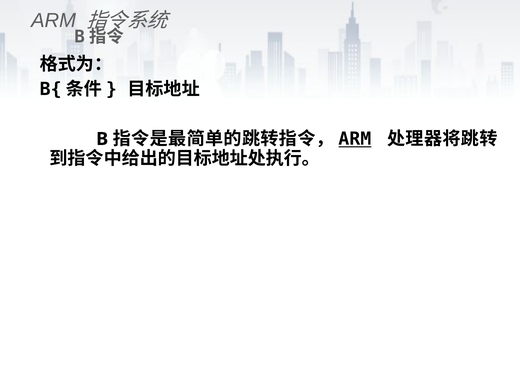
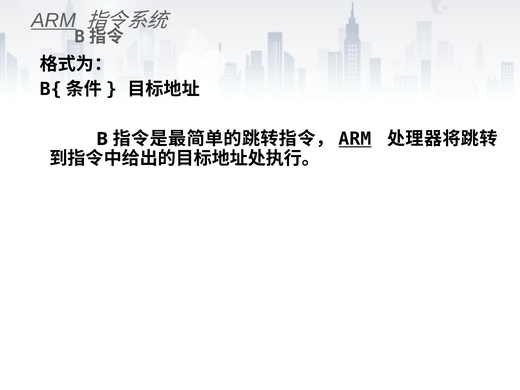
ARM underline: none -> present (54, 20)
